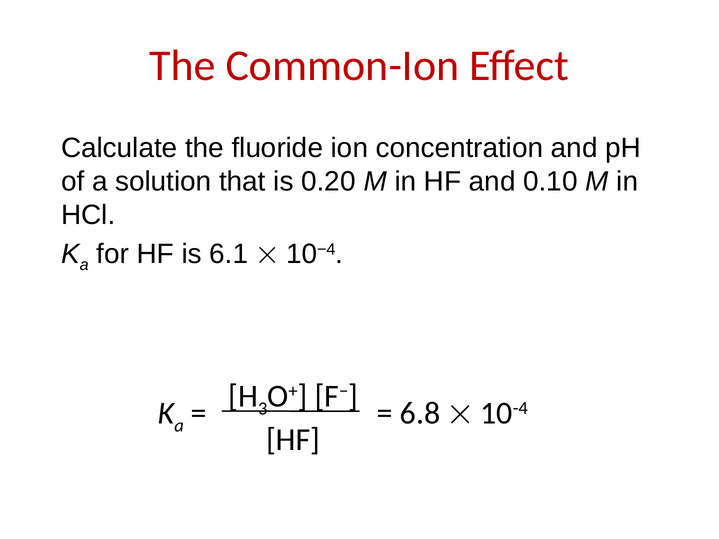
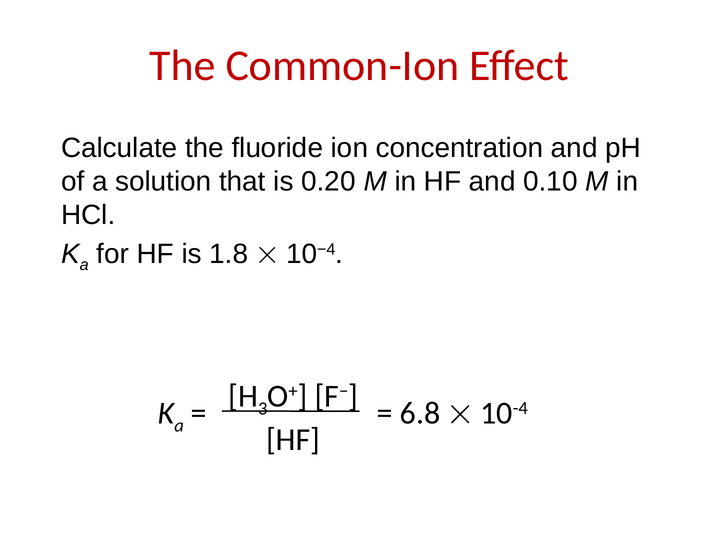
6.1: 6.1 -> 1.8 (229, 254)
